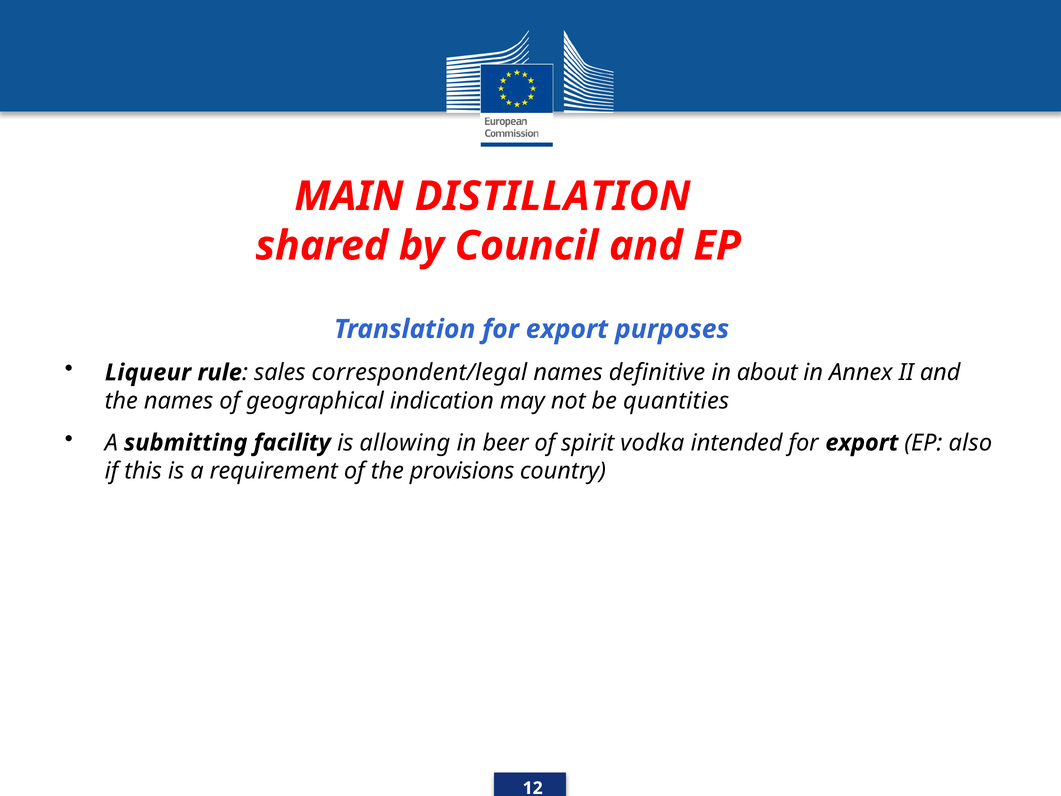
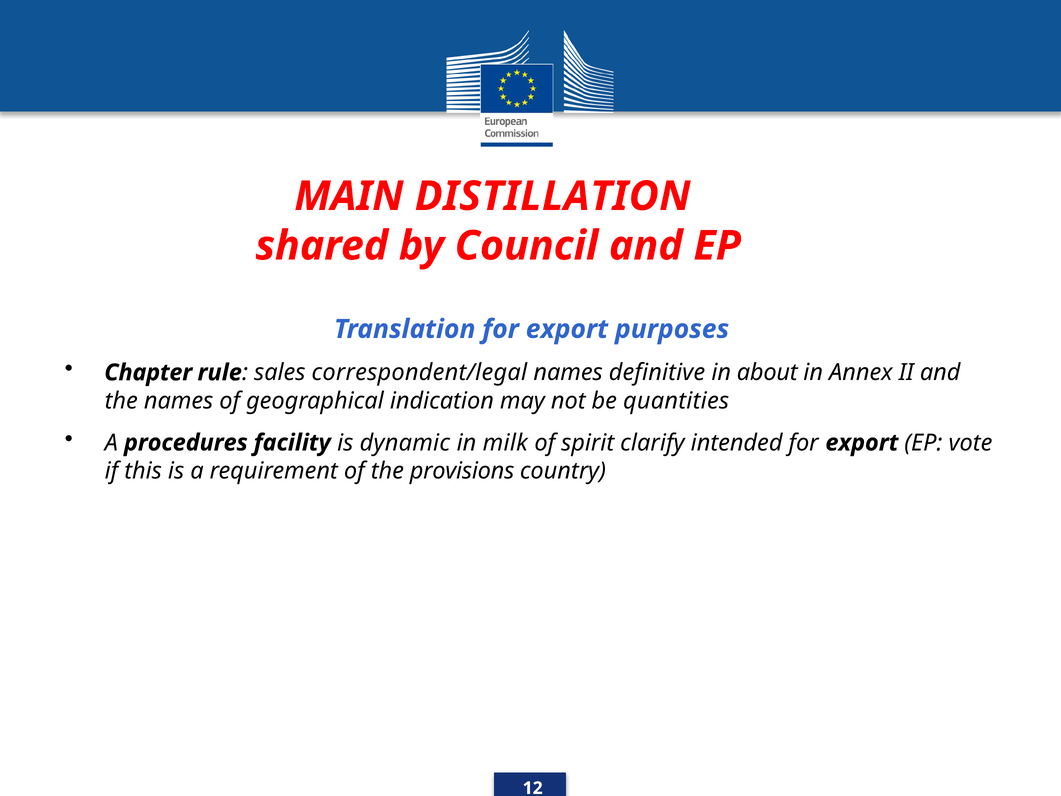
Liqueur: Liqueur -> Chapter (148, 372)
submitting: submitting -> procedures (186, 443)
allowing: allowing -> dynamic (405, 443)
beer: beer -> milk (505, 443)
vodka: vodka -> clarify (652, 443)
also: also -> vote (971, 443)
